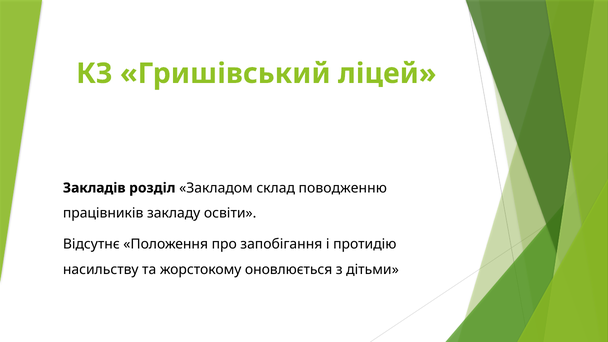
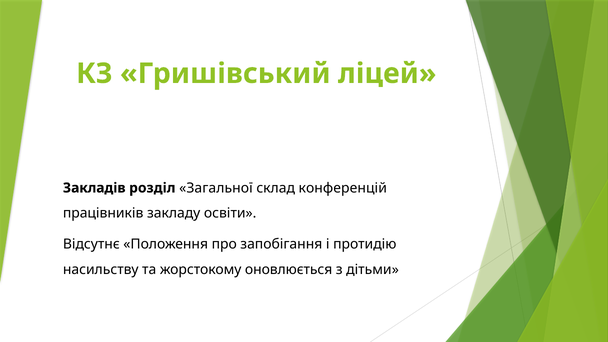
Закладом: Закладом -> Загальної (216, 188)
поводженню: поводженню -> конференцій (343, 188)
